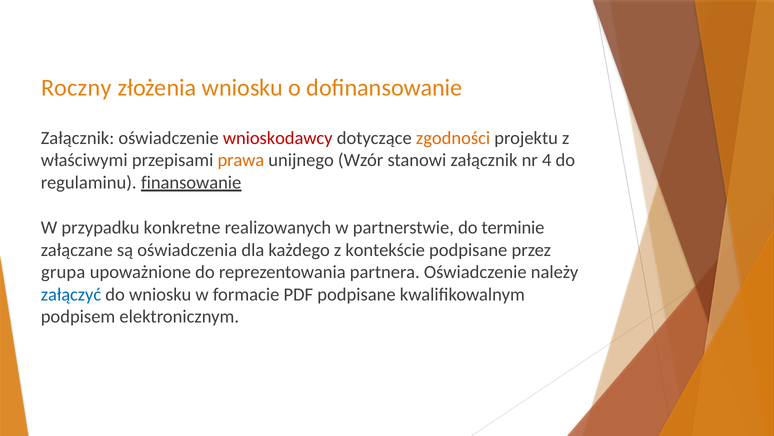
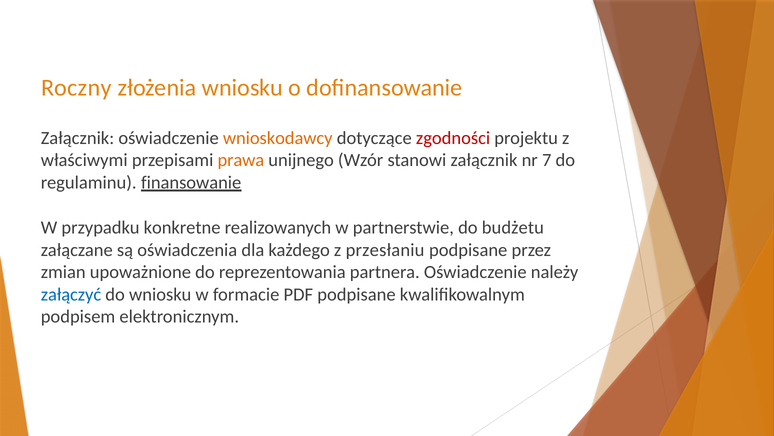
wnioskodawcy colour: red -> orange (278, 138)
zgodności colour: orange -> red (453, 138)
4: 4 -> 7 (547, 160)
terminie: terminie -> budżetu (513, 227)
kontekście: kontekście -> przesłaniu (385, 250)
grupa: grupa -> zmian (63, 272)
